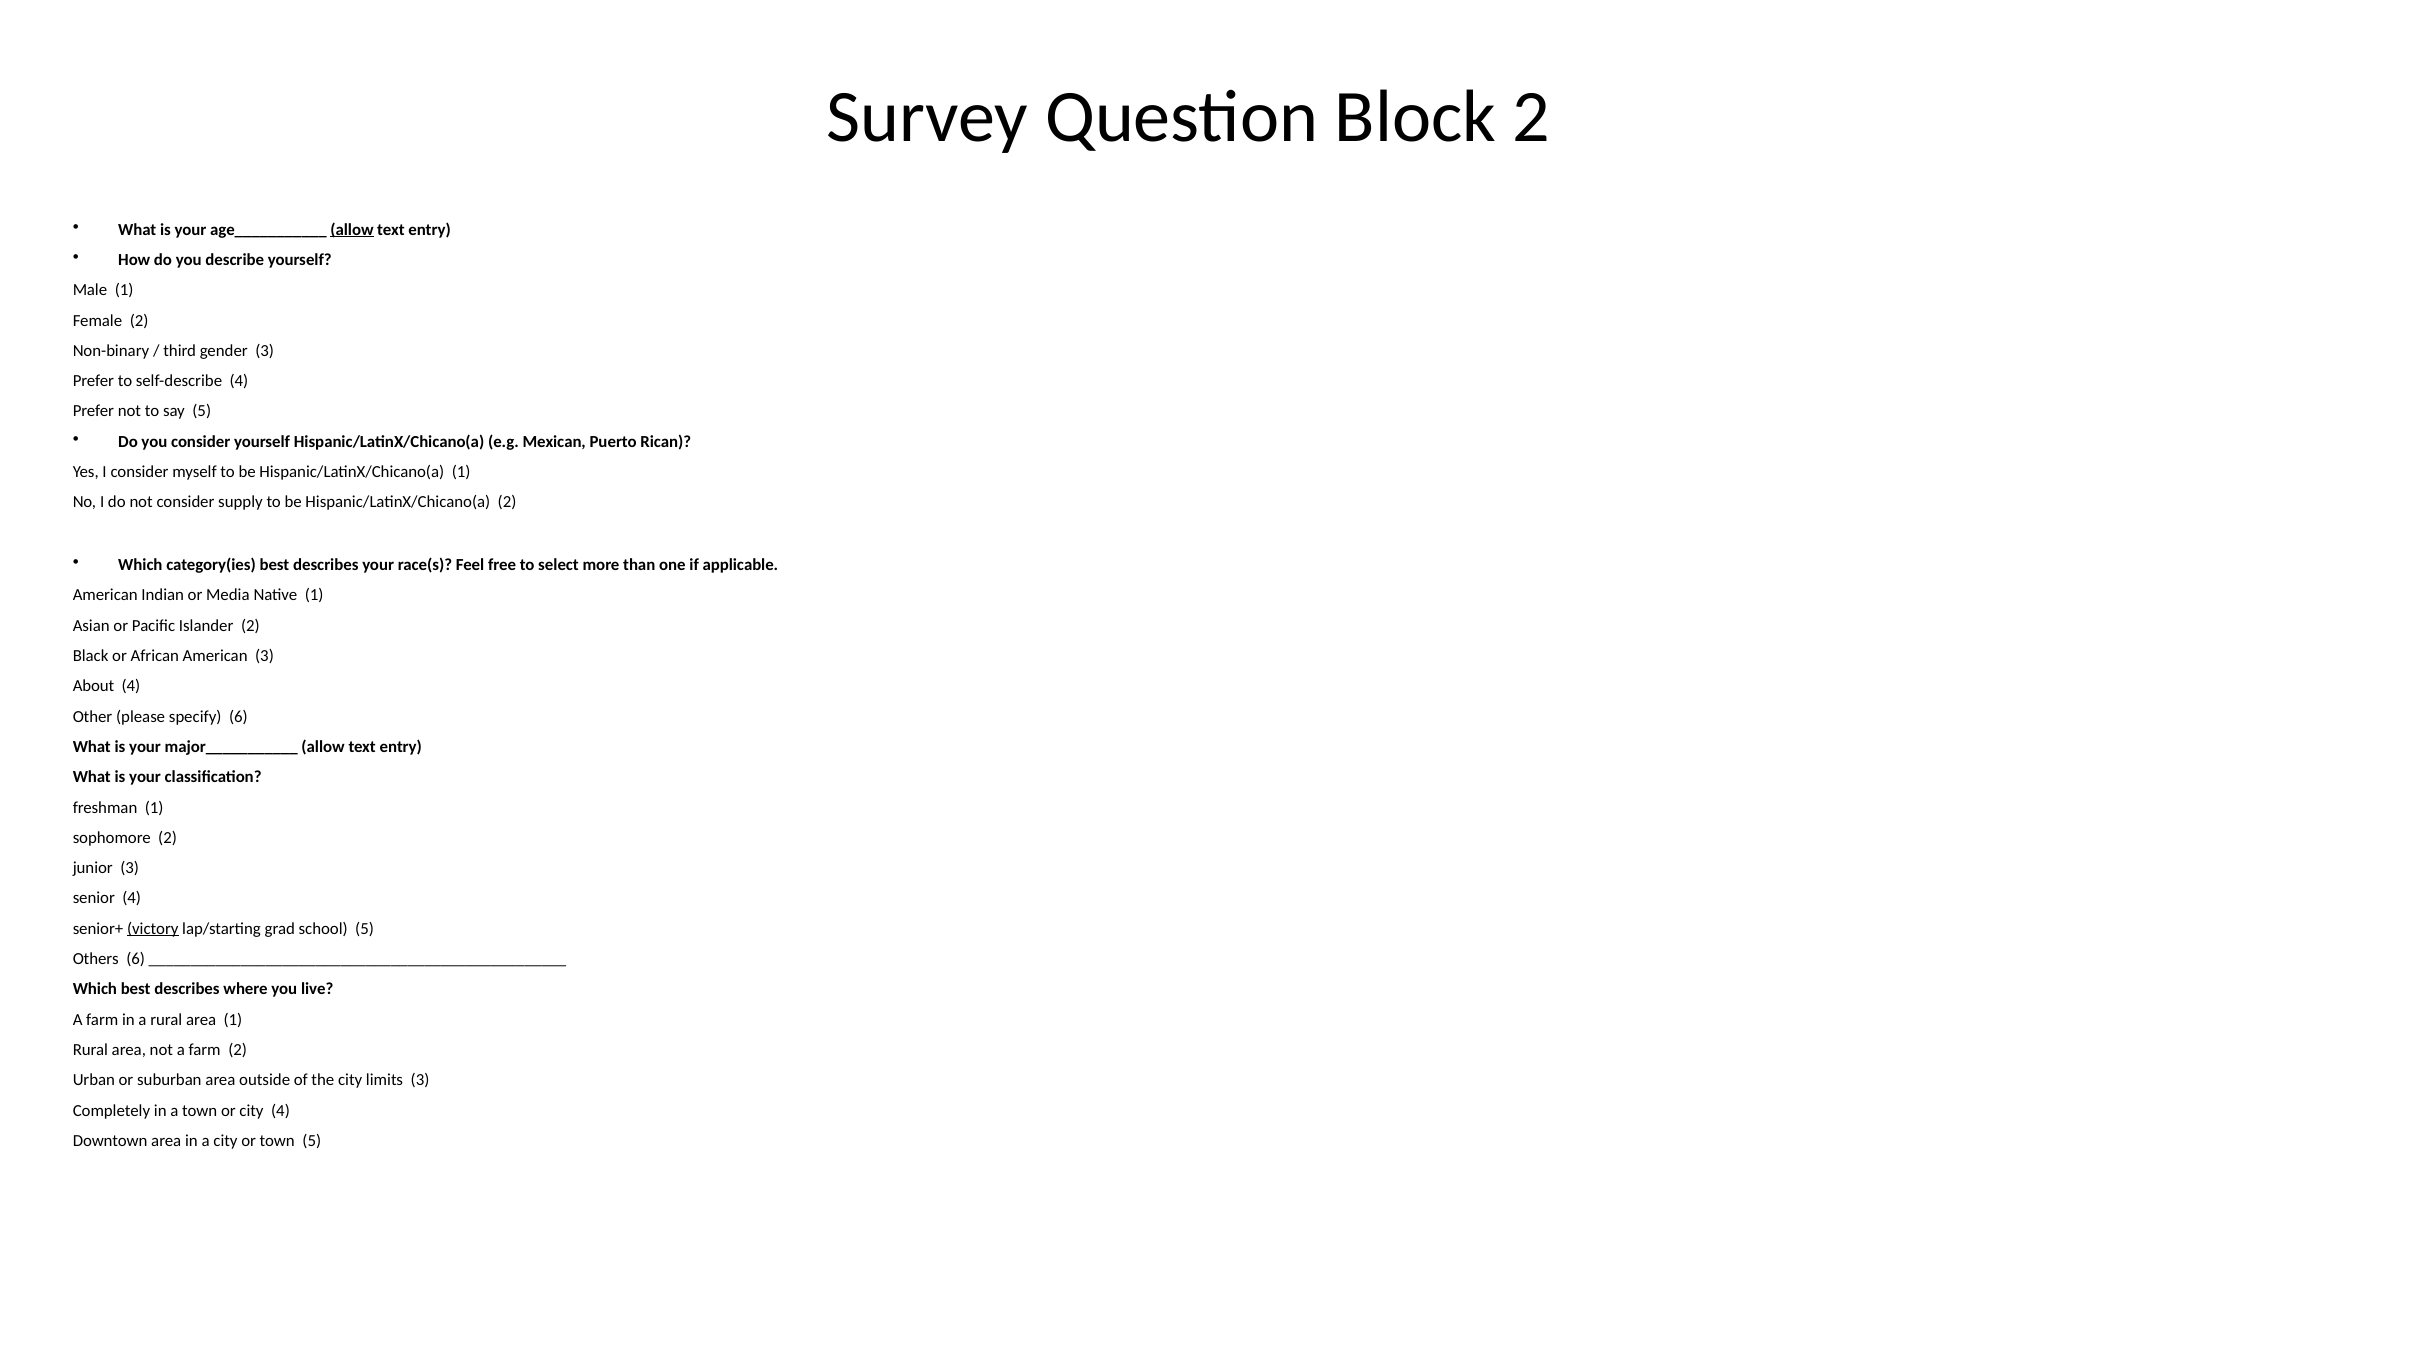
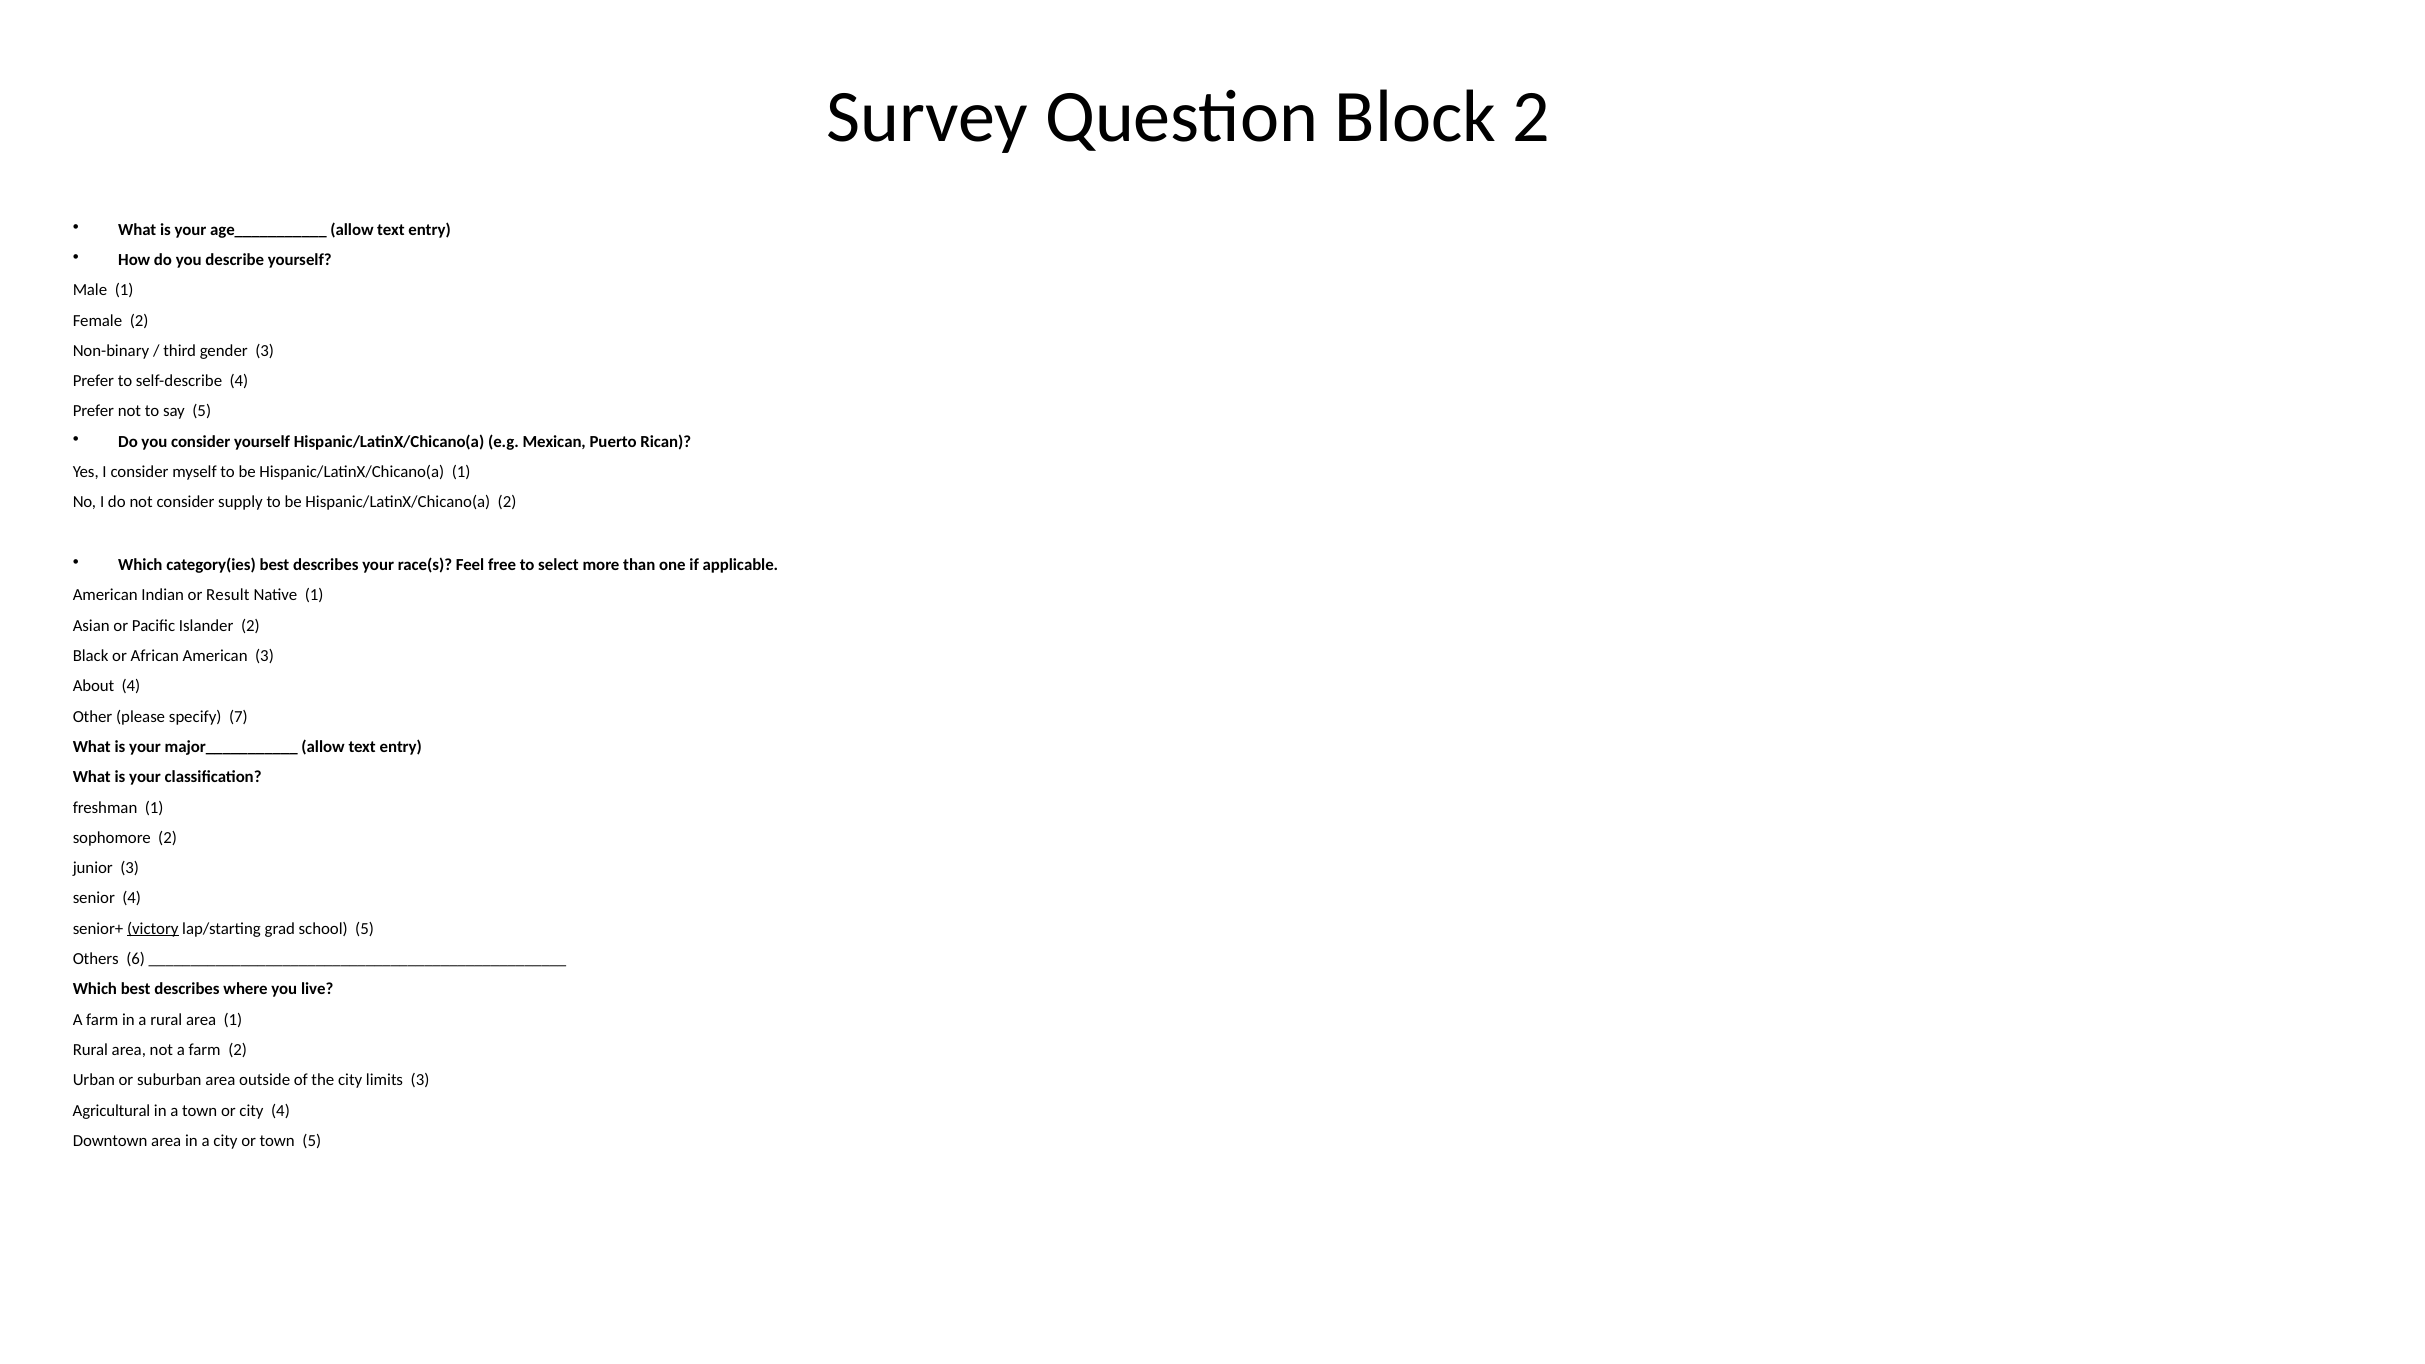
allow underline: present -> none (352, 230)
Media: Media -> Result (228, 595)
specify 6: 6 -> 7 (238, 717)
Completely: Completely -> Agricultural (112, 1111)
